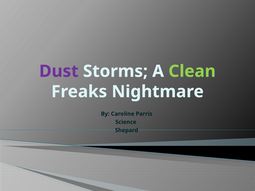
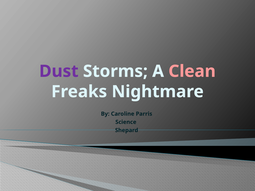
Clean colour: light green -> pink (192, 71)
